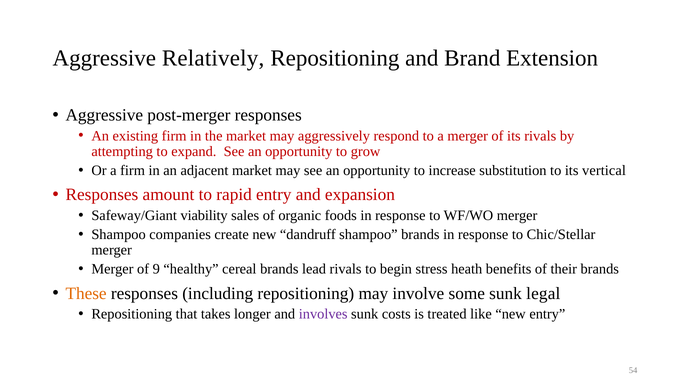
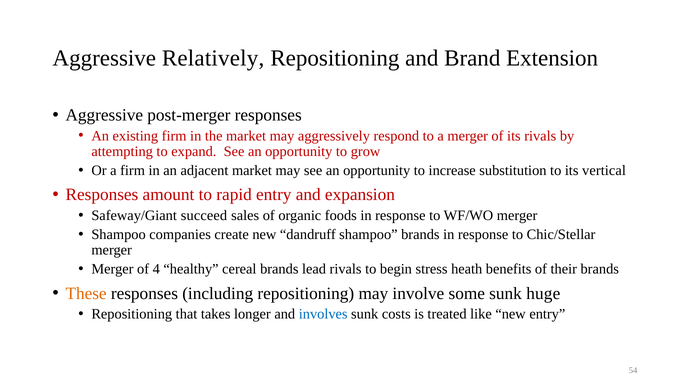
viability: viability -> succeed (204, 215)
9: 9 -> 4 (156, 269)
legal: legal -> huge (543, 293)
involves colour: purple -> blue (323, 314)
